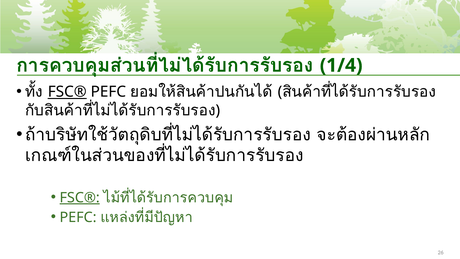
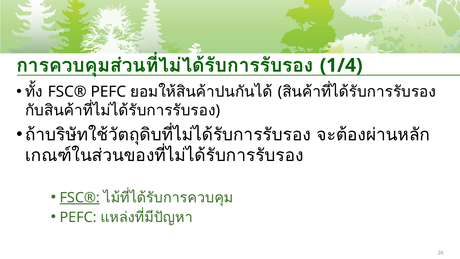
FSC® underline: present -> none (67, 92)
